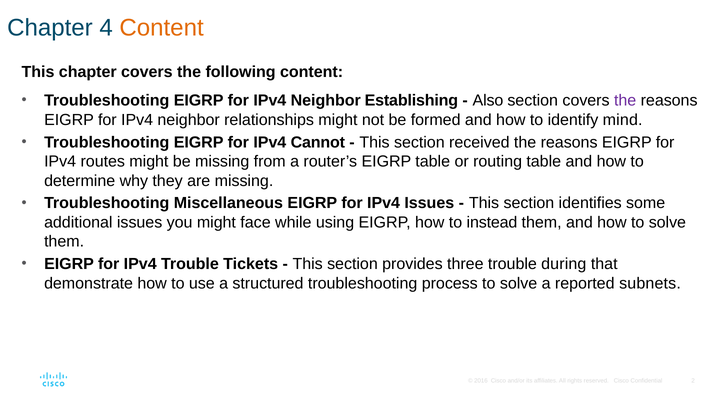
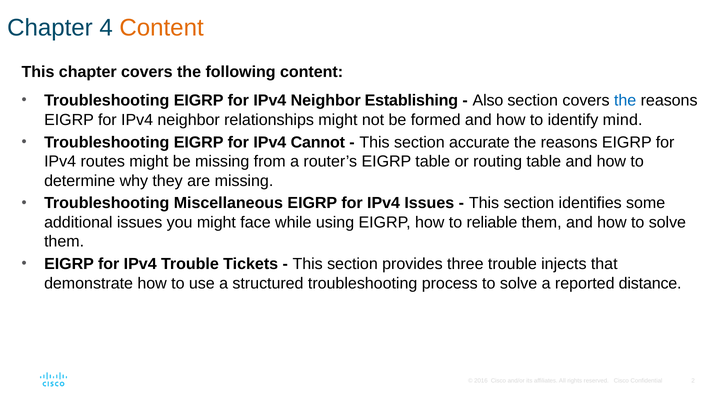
the colour: purple -> blue (625, 101)
received: received -> accurate (479, 142)
instead: instead -> reliable (492, 223)
during: during -> injects (564, 264)
subnets: subnets -> distance (650, 283)
